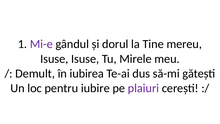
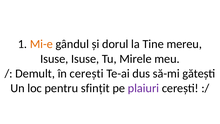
Mi-e colour: purple -> orange (41, 44)
în iubirea: iubirea -> cerești (87, 73)
iubire: iubire -> sfințit (95, 88)
